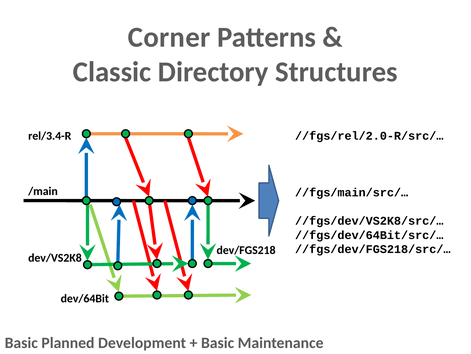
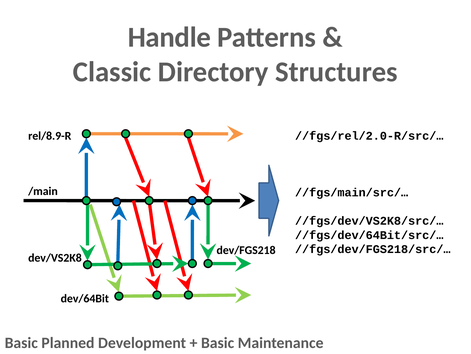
Corner: Corner -> Handle (169, 37)
rel/3.4-R: rel/3.4-R -> rel/8.9-R (50, 136)
